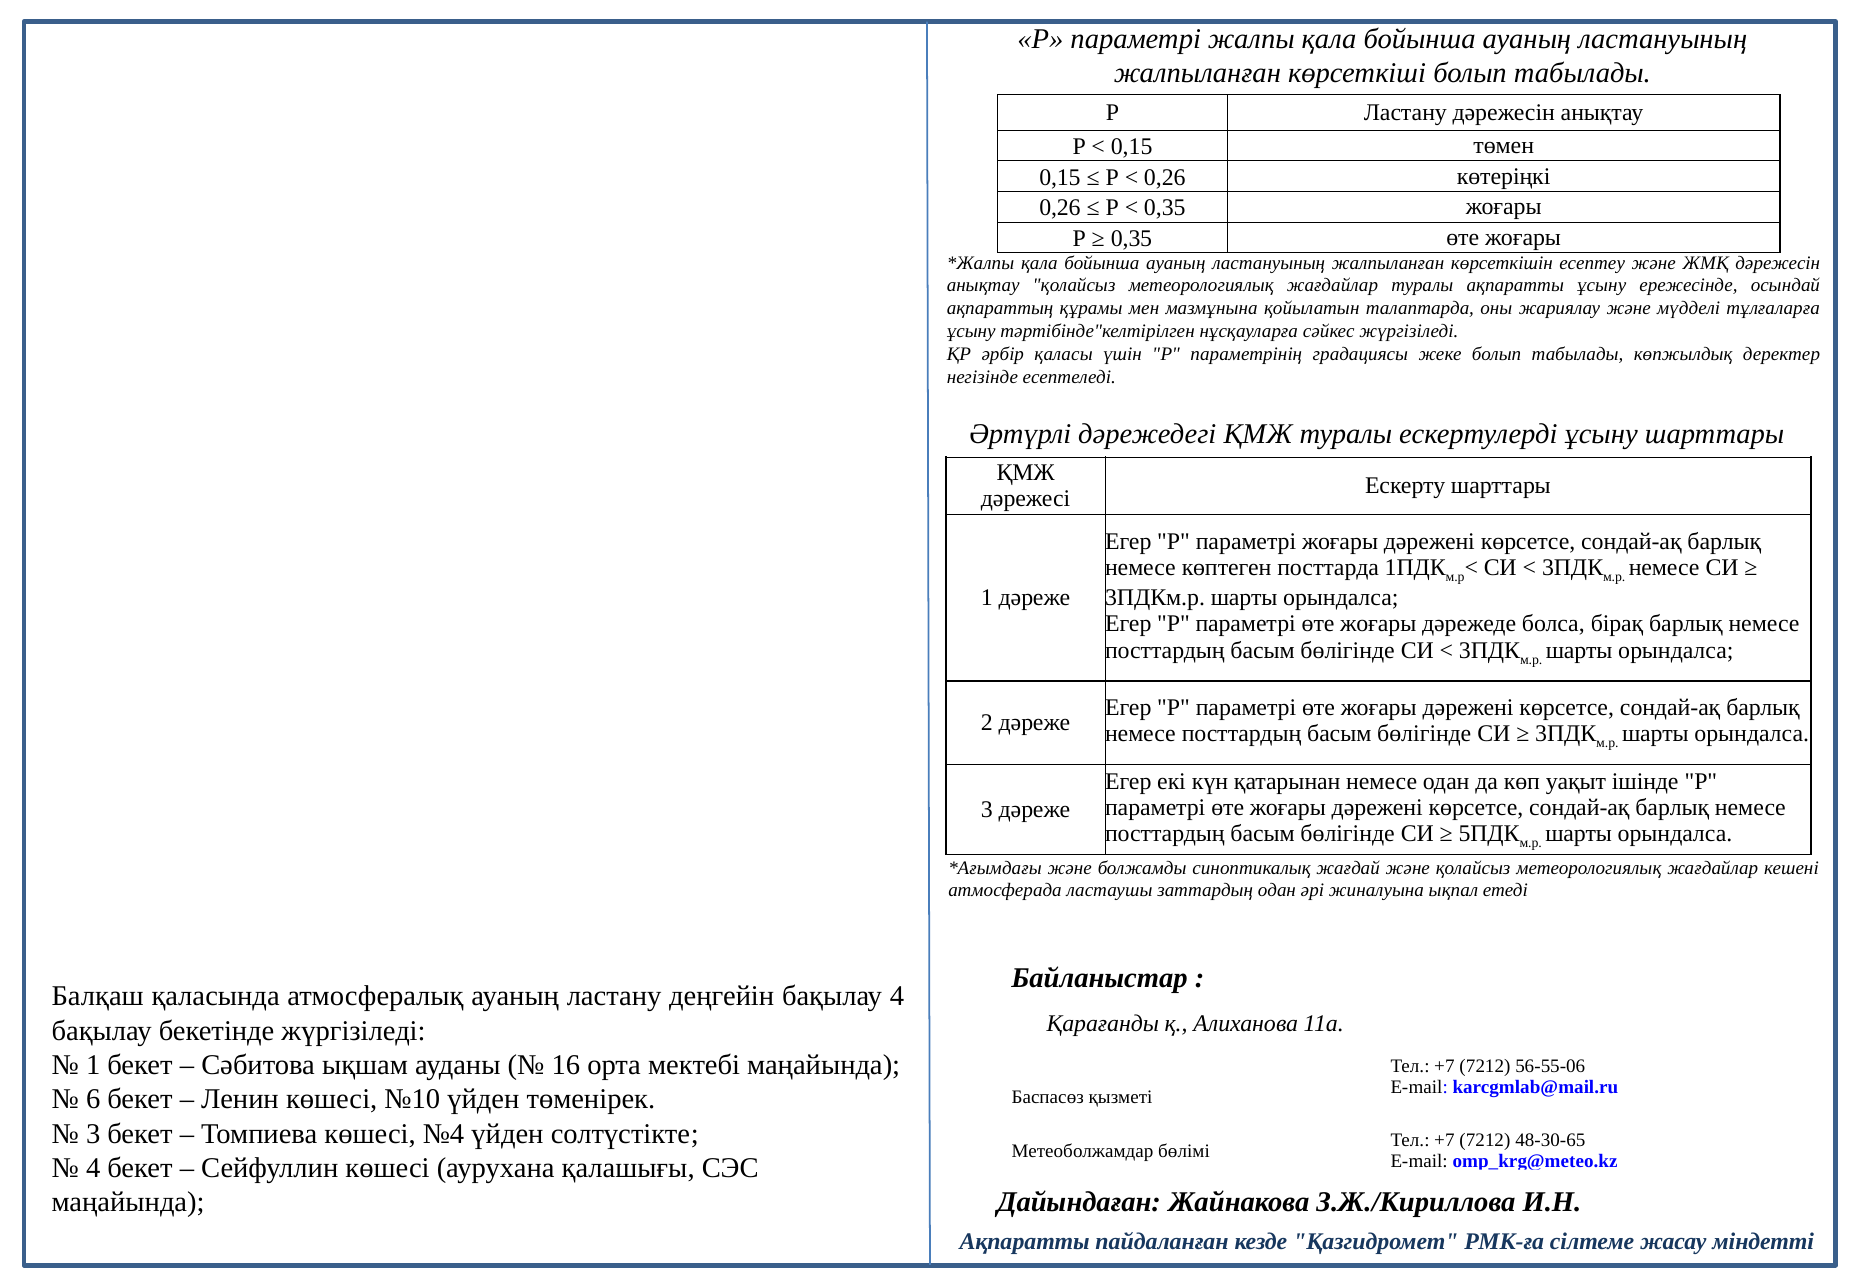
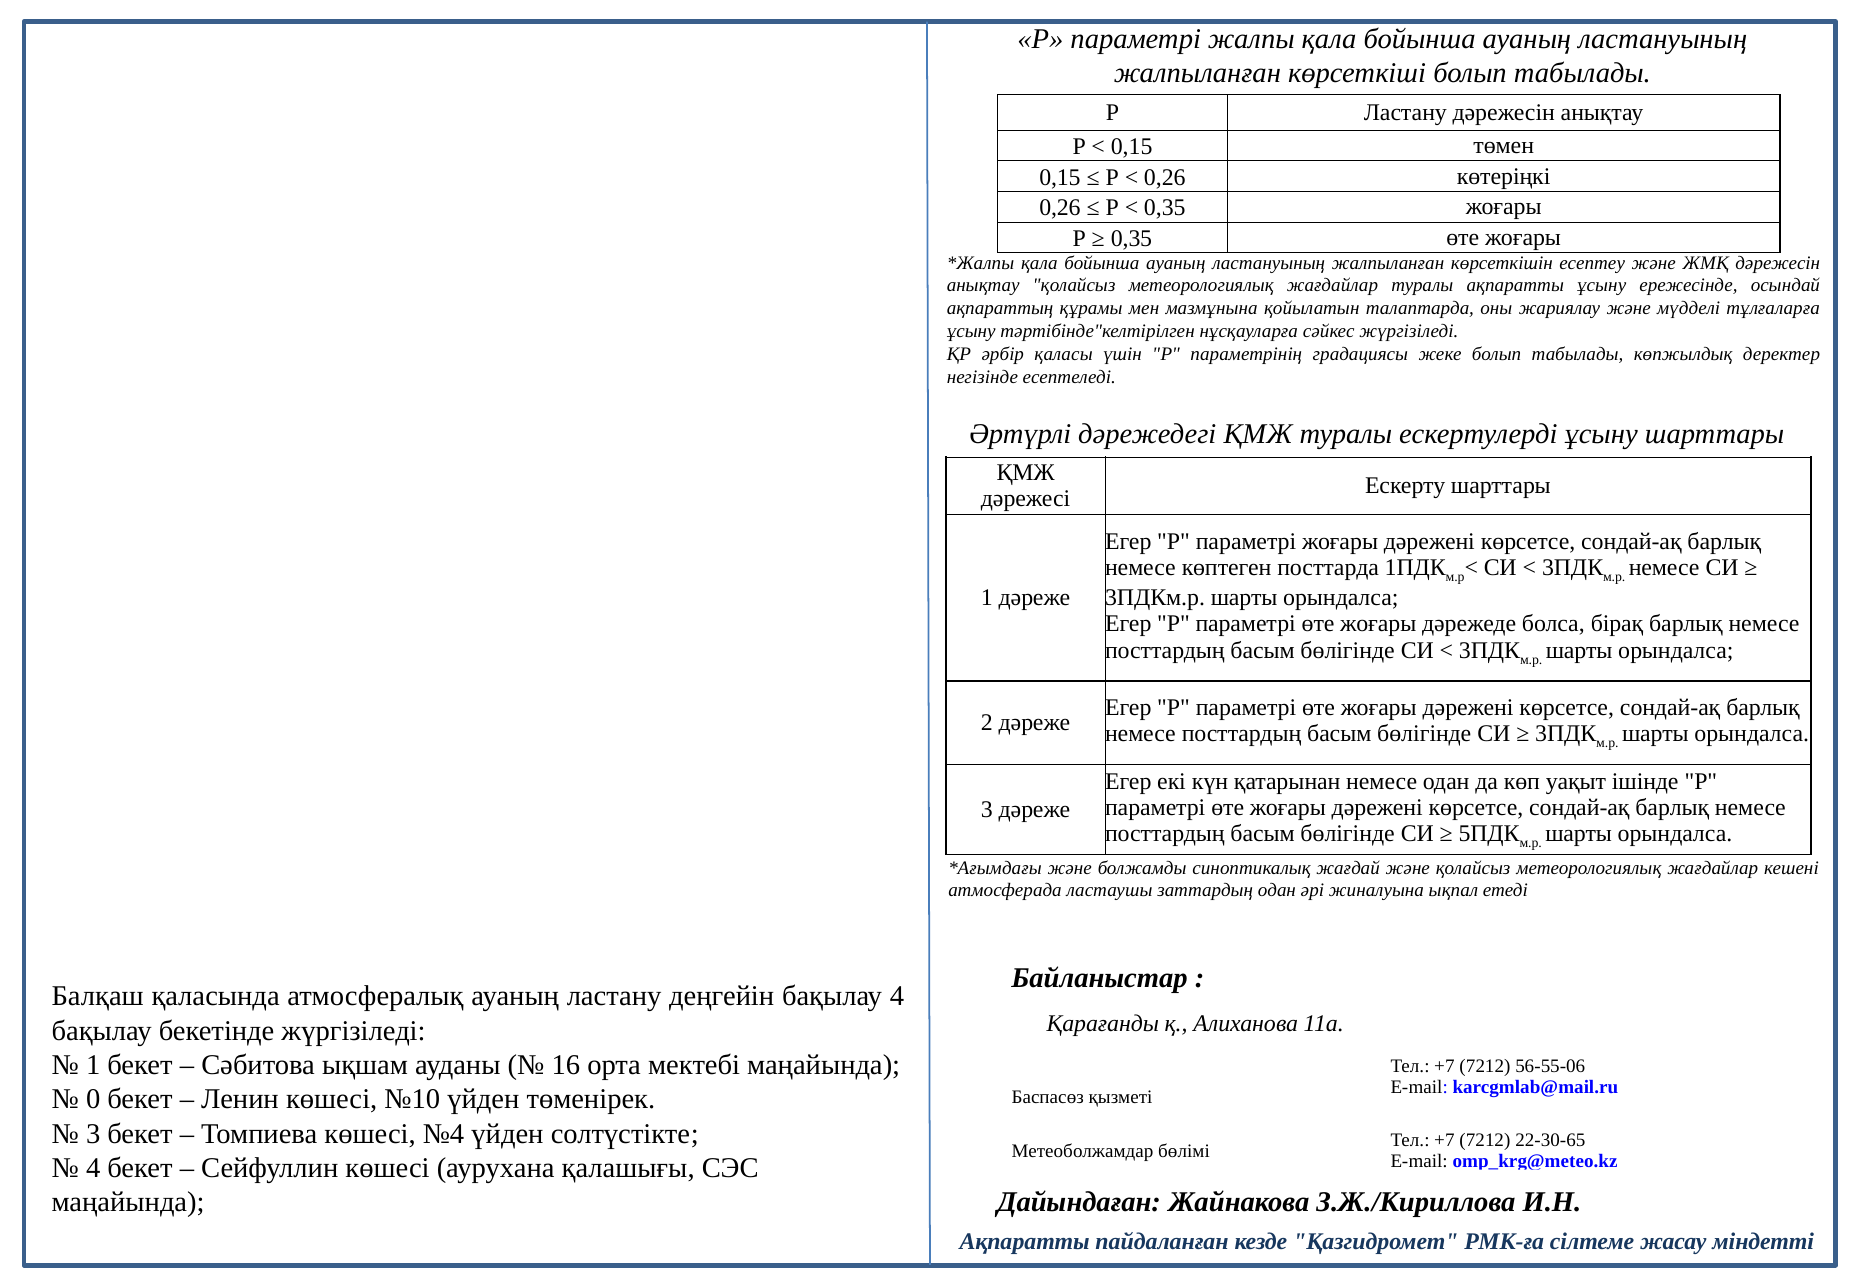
6: 6 -> 0 (93, 1100)
48-30-65: 48-30-65 -> 22-30-65 (1550, 1141)
